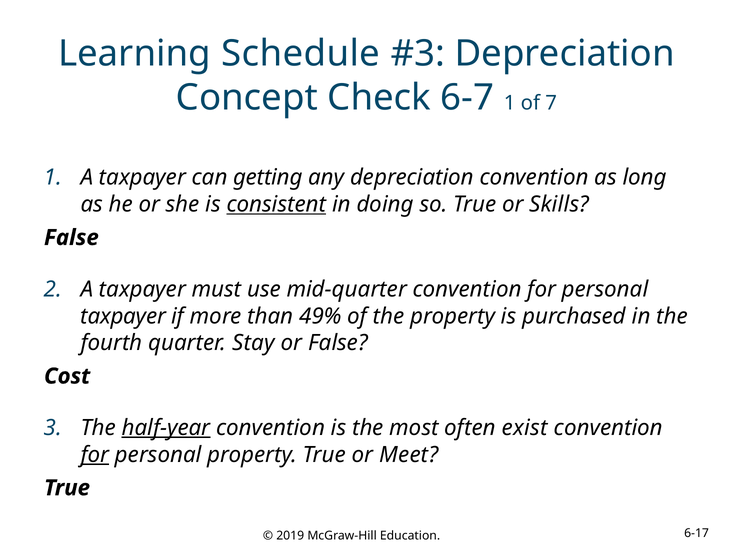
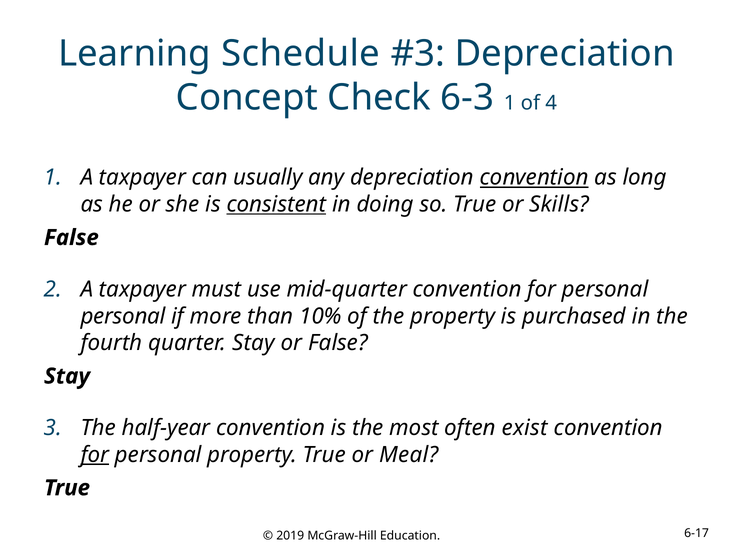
6-7: 6-7 -> 6-3 (467, 98)
7: 7 -> 4 (551, 103)
getting: getting -> usually (268, 177)
convention underline: none -> present (534, 177)
taxpayer: taxpayer -> personal (123, 316)
49%: 49% -> 10% (320, 316)
Cost: Cost -> Stay (67, 376)
half-year underline: present -> none (166, 428)
Meet: Meet -> Meal (409, 454)
